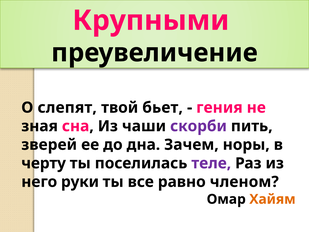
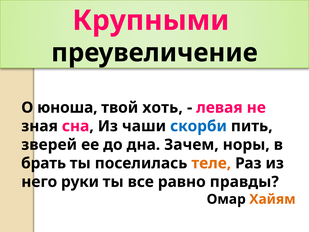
слепят: слепят -> юноша (67, 107)
бьет: бьет -> хоть (163, 107)
гения: гения -> левая (219, 107)
скорби colour: purple -> blue (199, 126)
черту: черту -> брать (44, 163)
теле colour: purple -> orange (211, 163)
членом: членом -> правды (244, 182)
